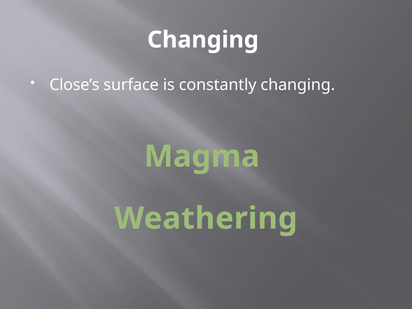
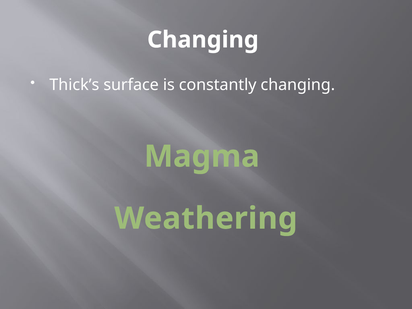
Close’s: Close’s -> Thick’s (74, 85)
